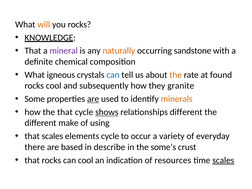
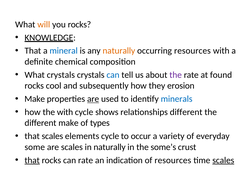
mineral colour: purple -> blue (64, 51)
occurring sandstone: sandstone -> resources (192, 51)
What igneous: igneous -> crystals (61, 75)
the colour: orange -> purple (176, 75)
granite: granite -> erosion (181, 86)
Some: Some -> Make (35, 99)
minerals colour: orange -> blue (177, 99)
the that: that -> with (65, 112)
shows underline: present -> none (107, 112)
using: using -> types (100, 123)
there: there -> some (35, 147)
are based: based -> scales (72, 147)
in describe: describe -> naturally (110, 147)
that underline: none -> present (32, 160)
can cool: cool -> rate (86, 160)
